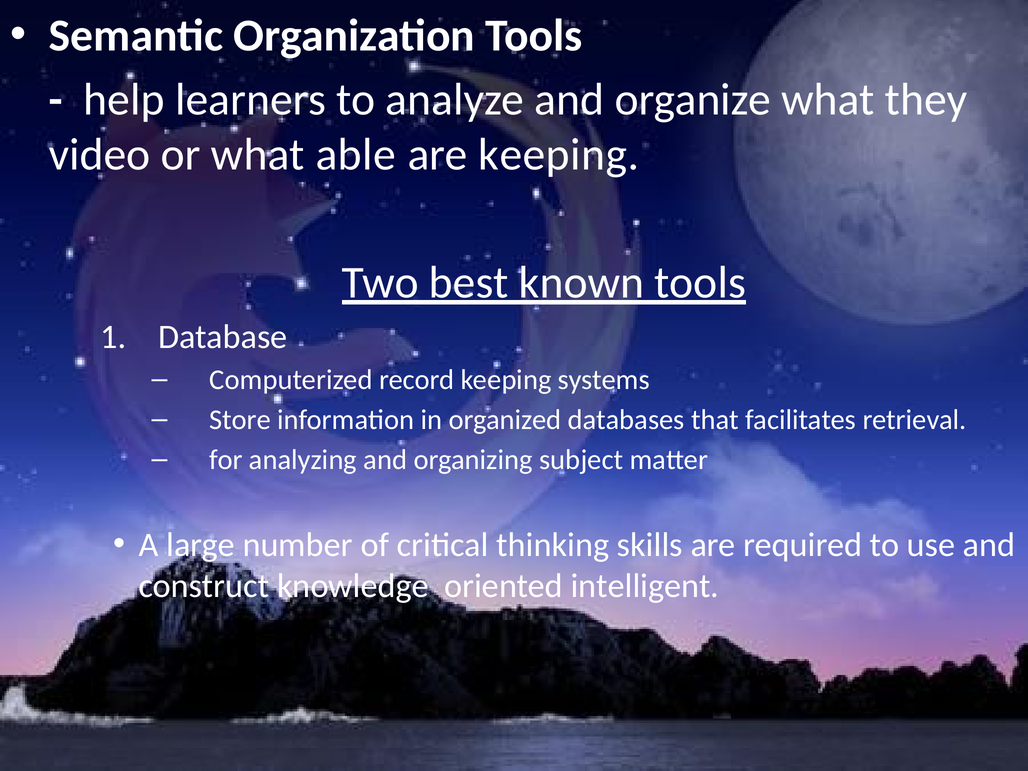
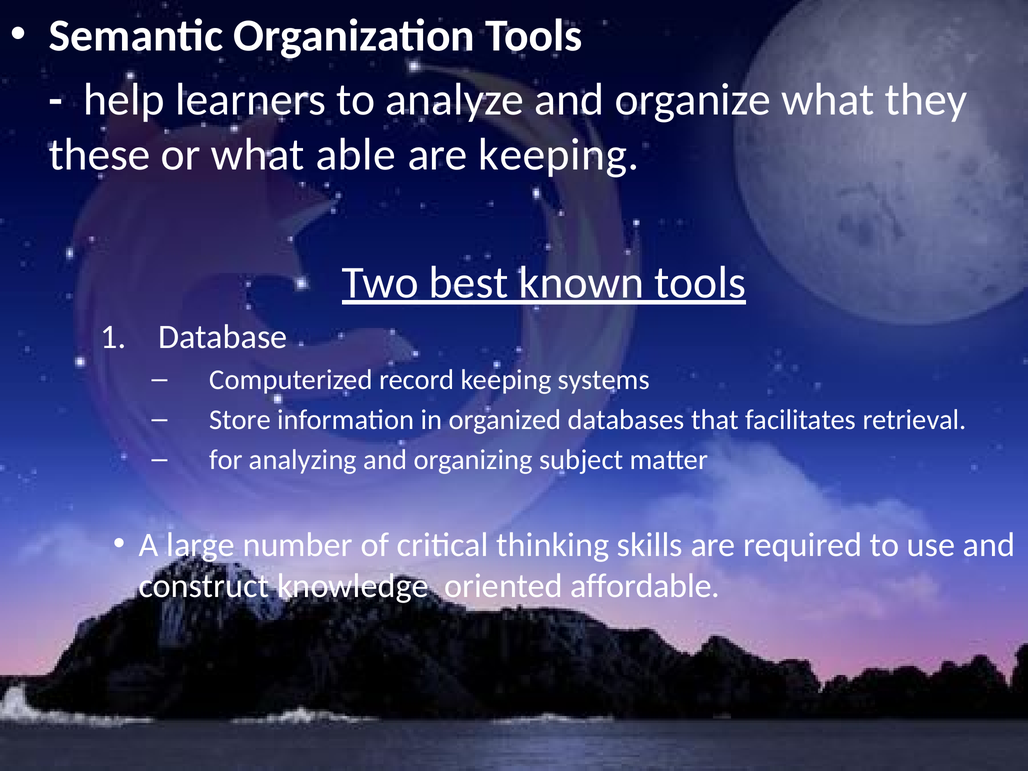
video: video -> these (100, 155)
intelligent: intelligent -> affordable (645, 586)
